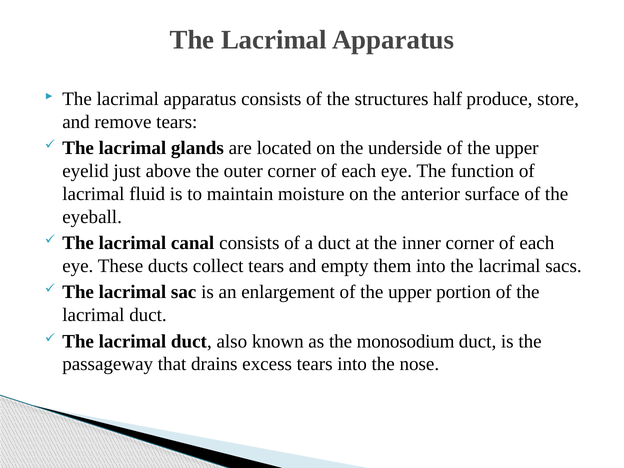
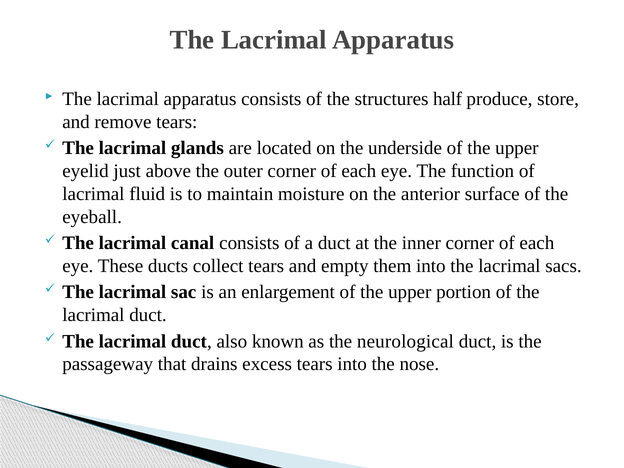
monosodium: monosodium -> neurological (405, 341)
